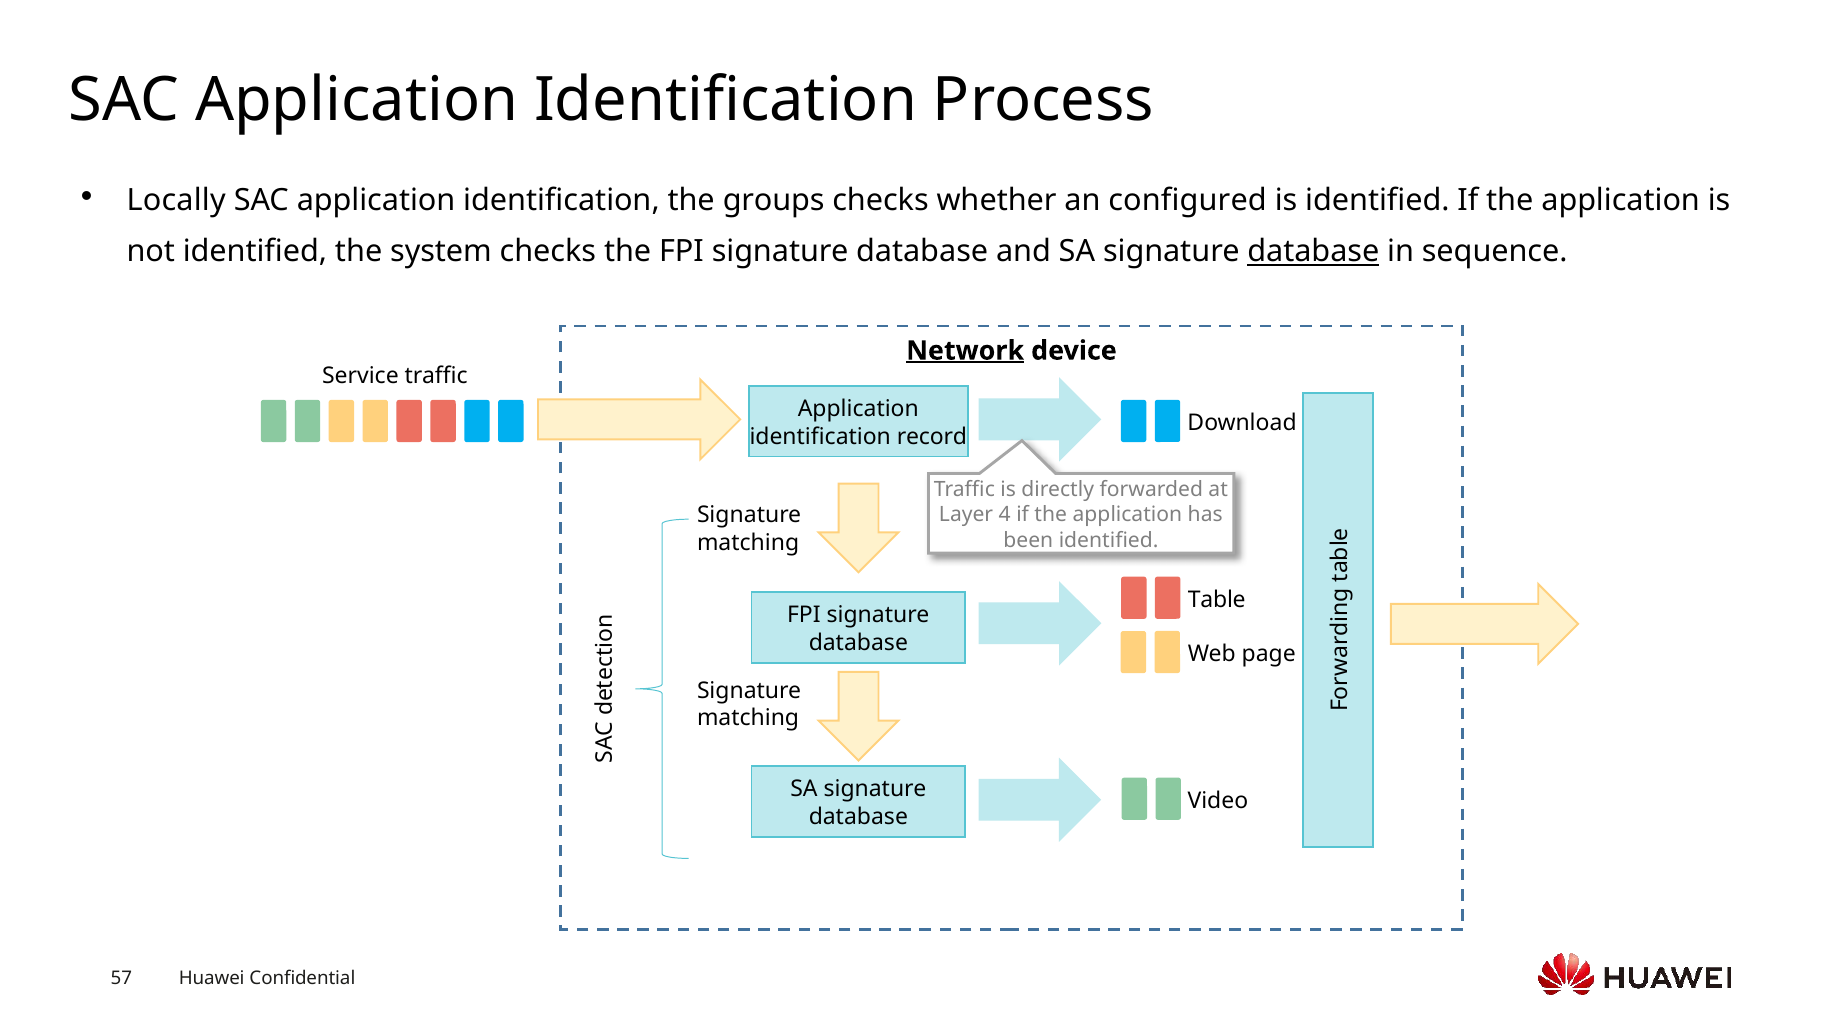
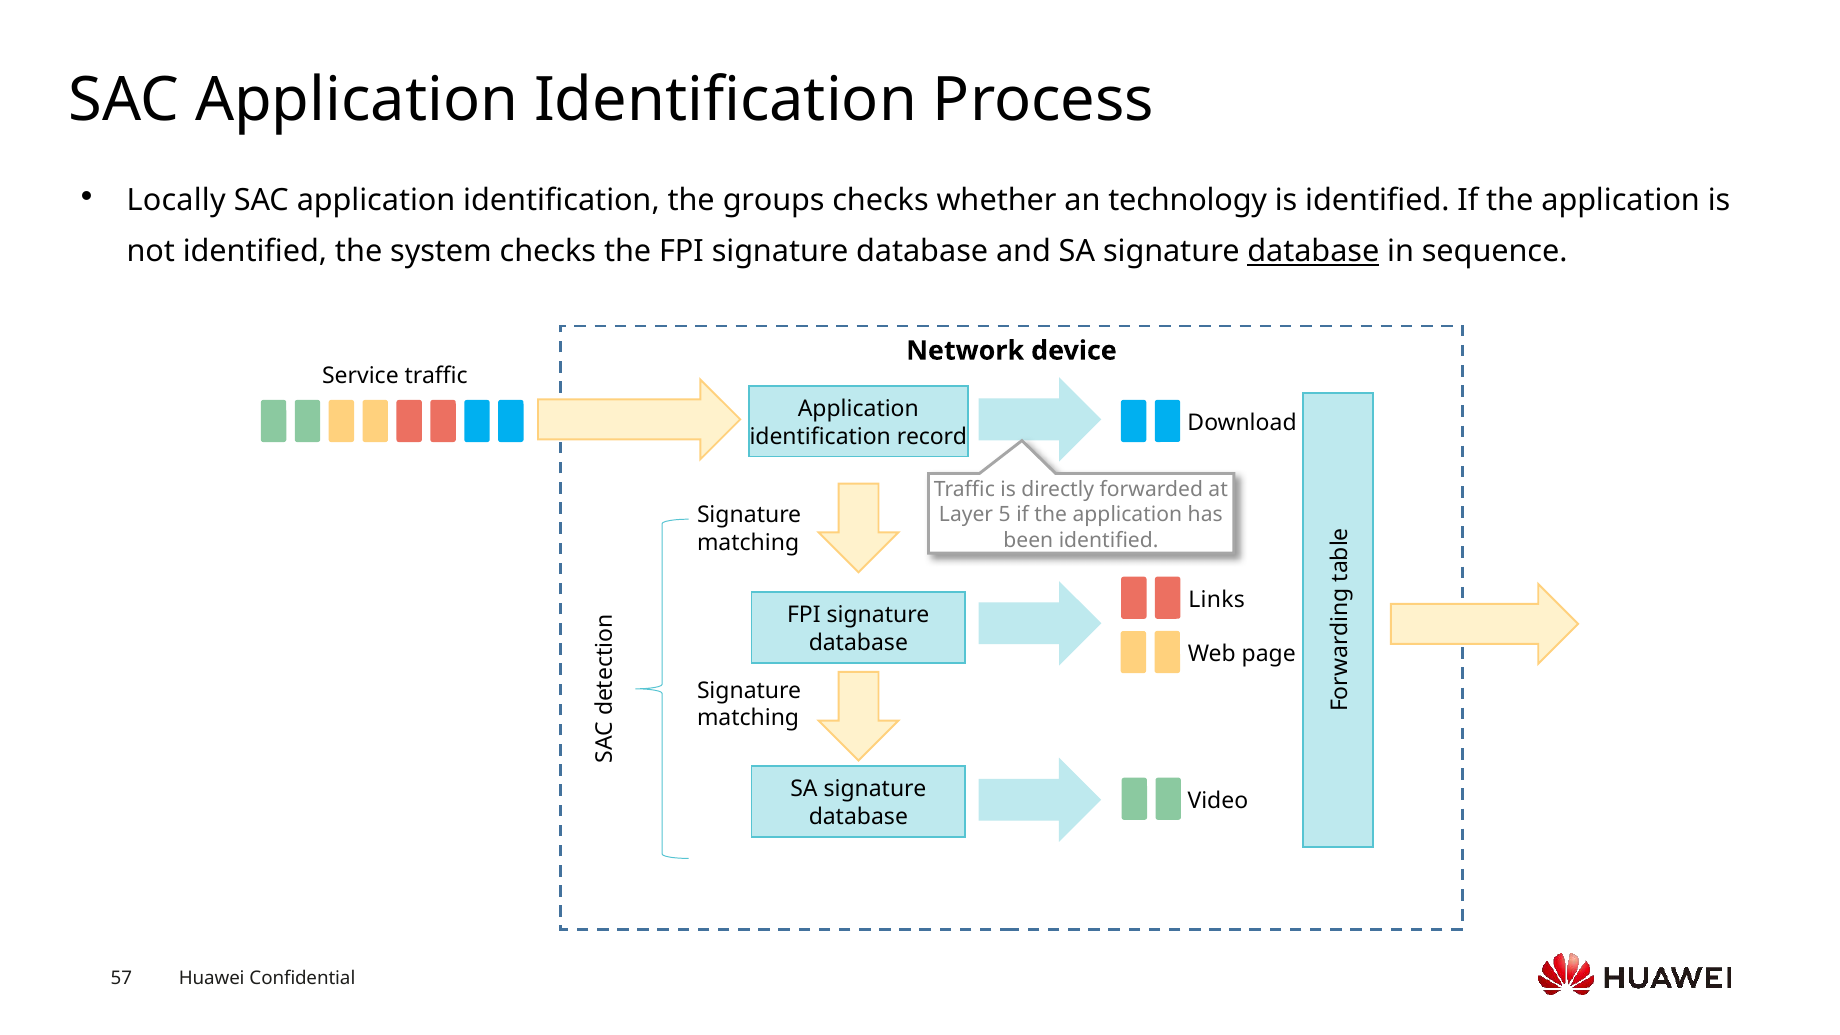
configured: configured -> technology (1188, 200)
Network underline: present -> none (965, 351)
4: 4 -> 5 (1005, 515)
Table: Table -> Links (1217, 600)
